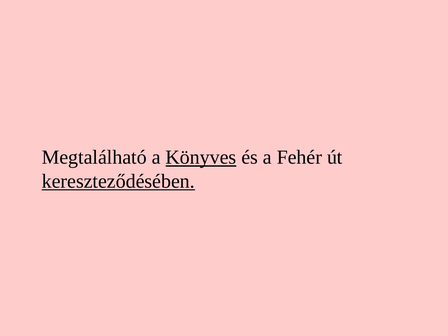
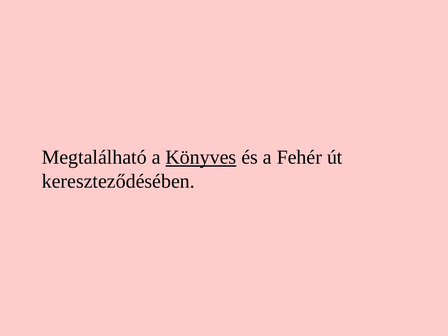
kereszteződésében underline: present -> none (118, 181)
